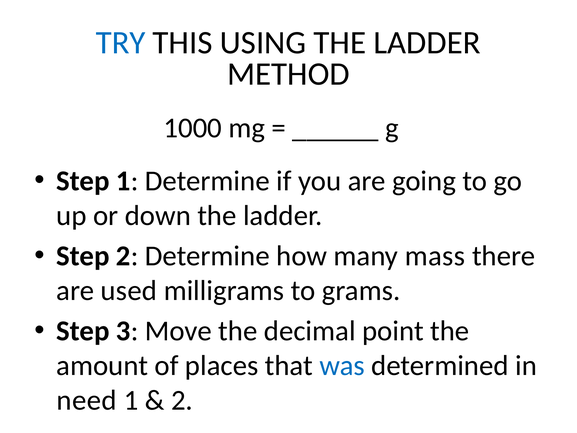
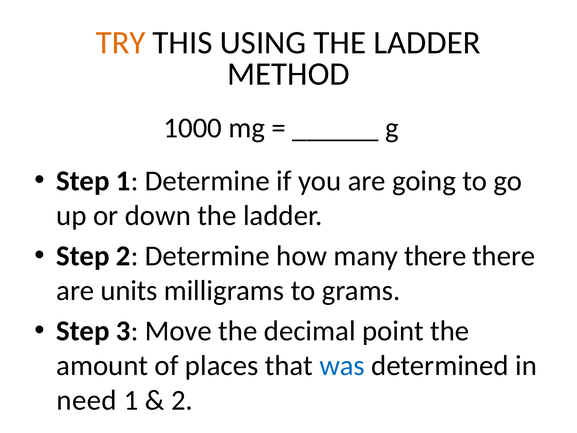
TRY colour: blue -> orange (121, 43)
many mass: mass -> there (435, 256)
used: used -> units (129, 291)
